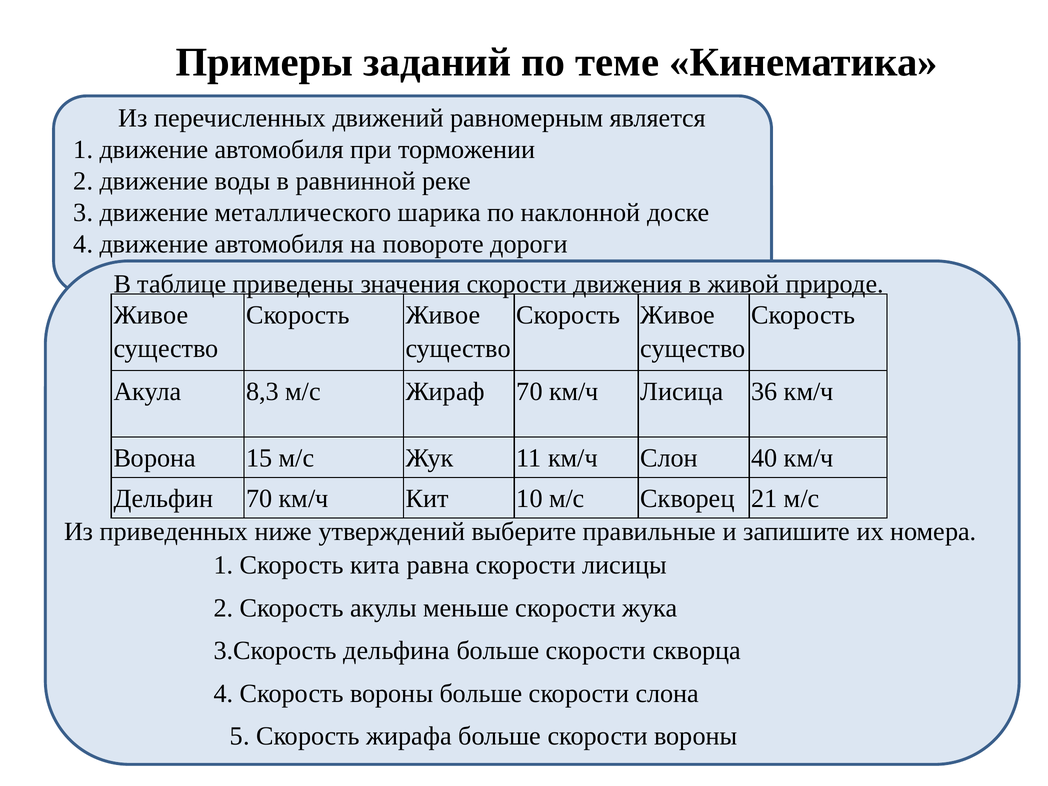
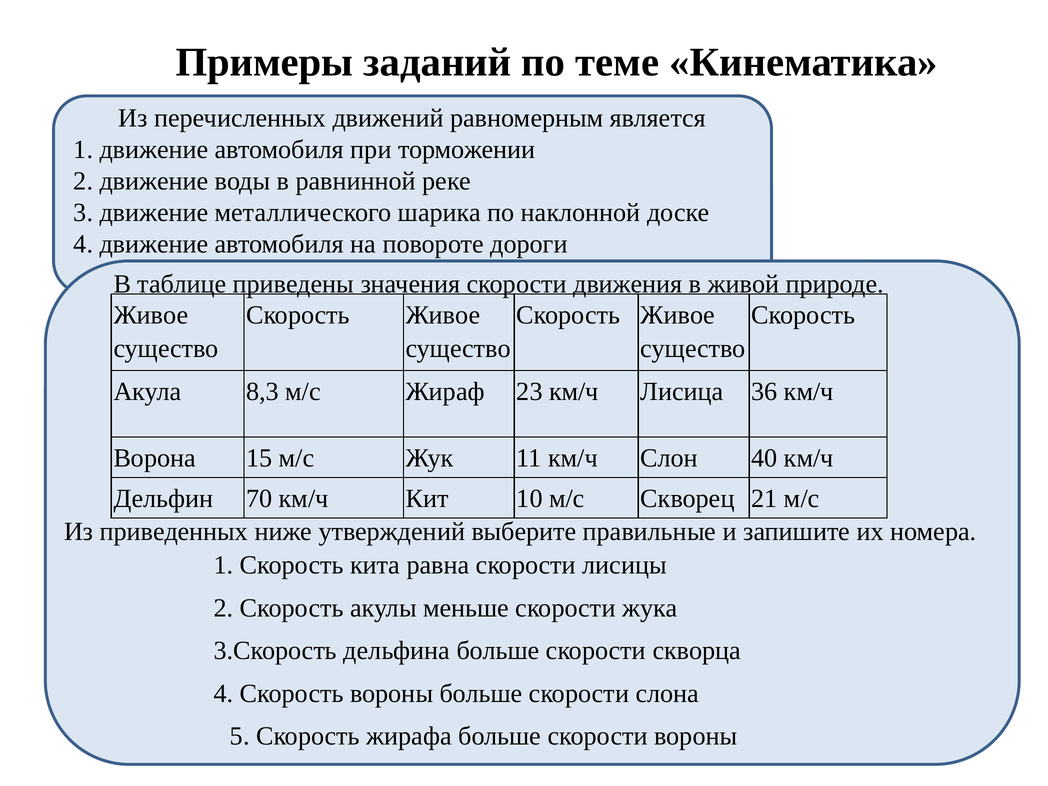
Жираф 70: 70 -> 23 (530, 392)
